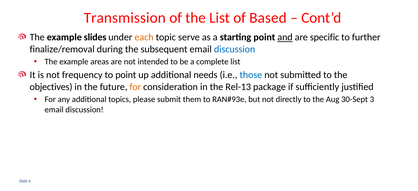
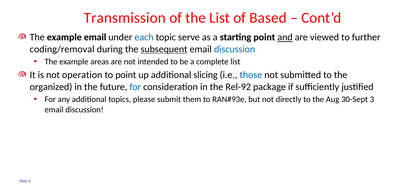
example slides: slides -> email (95, 37)
each colour: orange -> blue (144, 37)
specific: specific -> viewed (325, 37)
finalize/removal: finalize/removal -> coding/removal (62, 49)
subsequent underline: none -> present (164, 49)
frequency: frequency -> operation (82, 75)
needs: needs -> slicing (206, 75)
objectives: objectives -> organized (51, 87)
for colour: orange -> blue (135, 87)
Rel-13: Rel-13 -> Rel-92 (238, 87)
